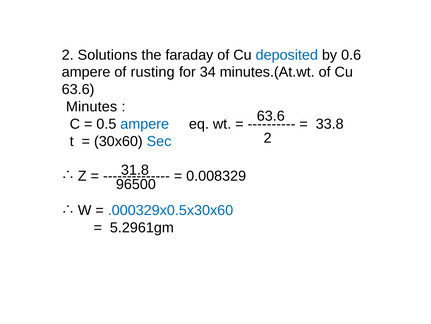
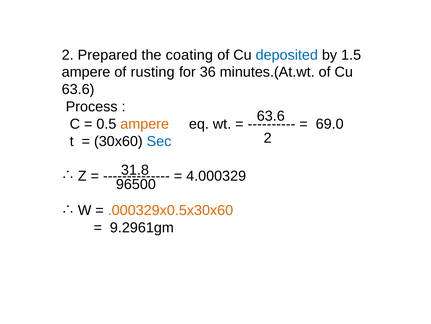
Solutions: Solutions -> Prepared (108, 55)
faraday: faraday -> coating (189, 55)
0.6: 0.6 -> 1.5 (351, 55)
34: 34 -> 36 (208, 72)
Minutes: Minutes -> Process (92, 107)
ampere colour: blue -> orange (145, 124)
33.8: 33.8 -> 69.0 (330, 124)
0.008329: 0.008329 -> 4.000329 (216, 176)
.000329x0.5x30x60 colour: blue -> orange (170, 210)
5.2961gm: 5.2961gm -> 9.2961gm (142, 227)
